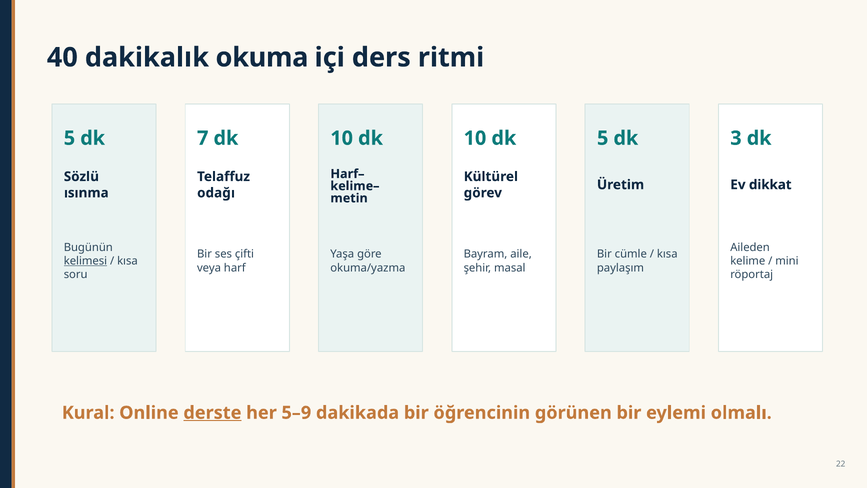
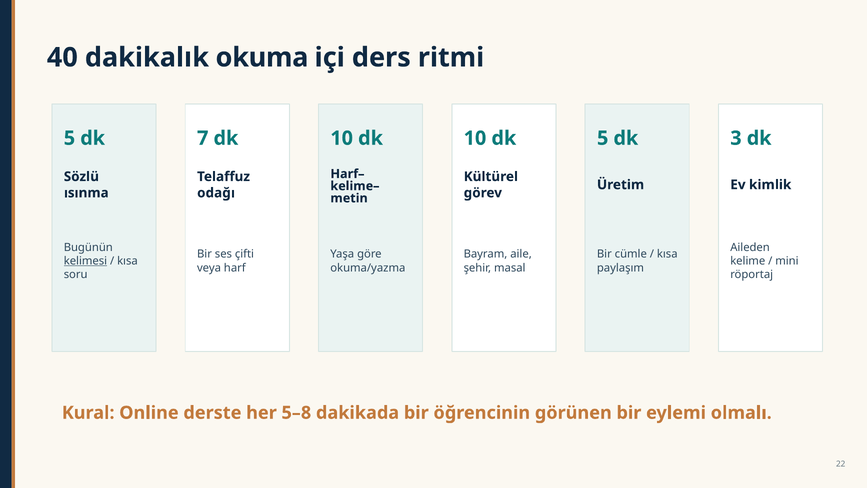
dikkat: dikkat -> kimlik (770, 185)
derste underline: present -> none (212, 413)
5–9: 5–9 -> 5–8 (296, 413)
